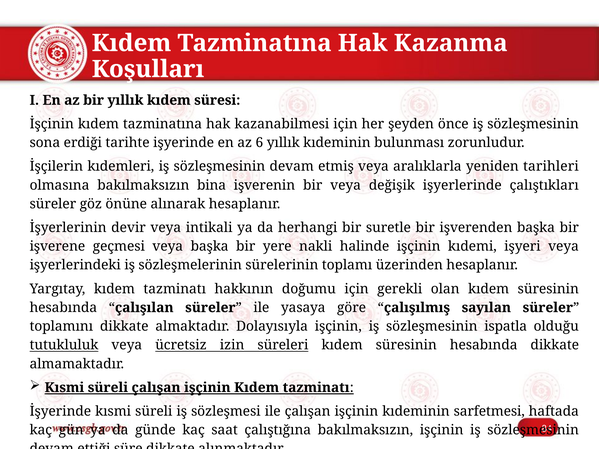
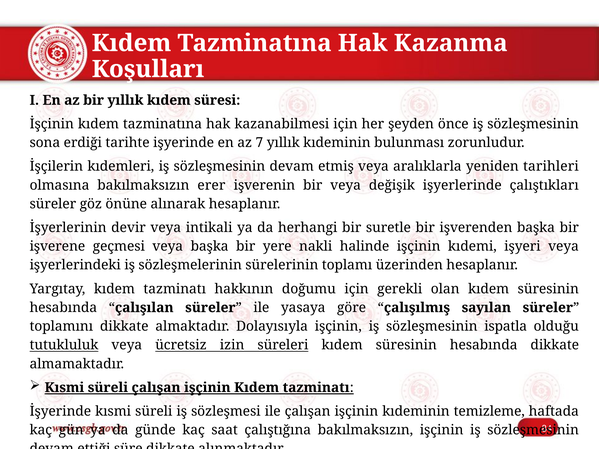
6: 6 -> 7 (259, 143)
bina: bina -> erer (211, 185)
sarfetmesi: sarfetmesi -> temizleme (489, 412)
